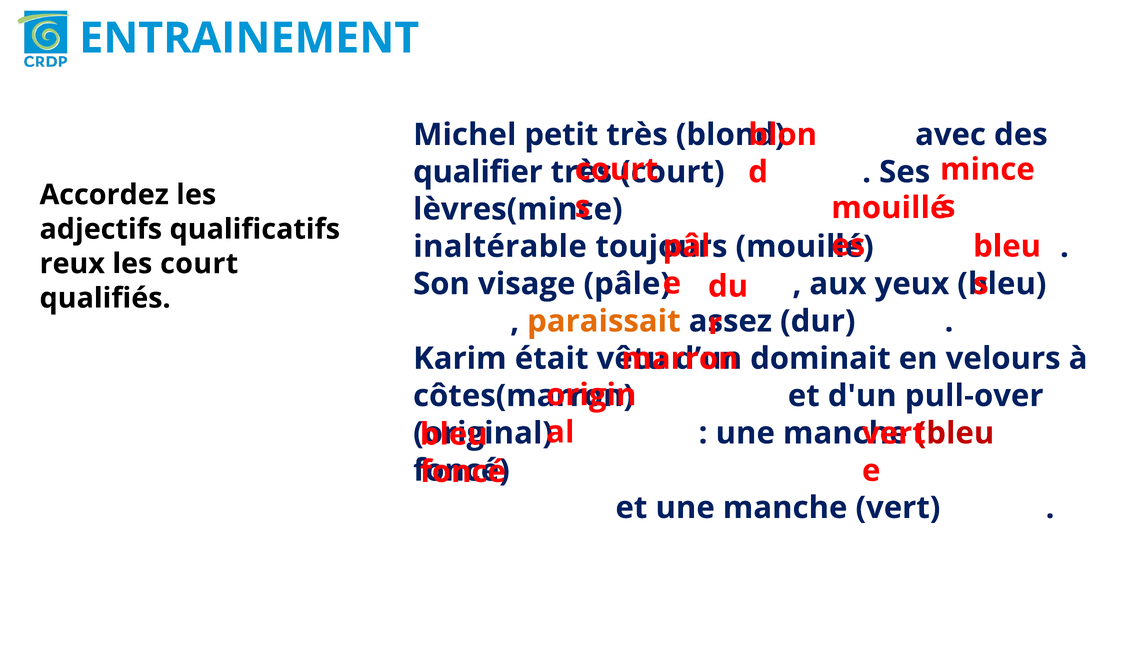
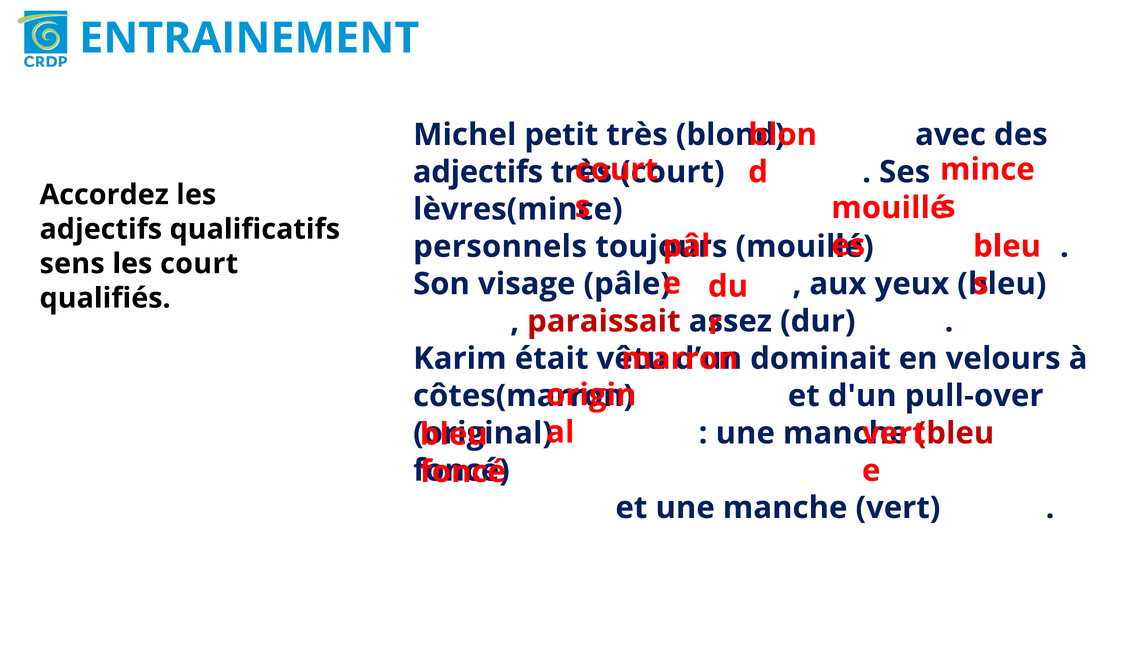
qualifier: qualifier -> adjectifs (478, 172)
inaltérable: inaltérable -> personnels (500, 247)
reux: reux -> sens (72, 264)
paraissait colour: orange -> red (604, 321)
